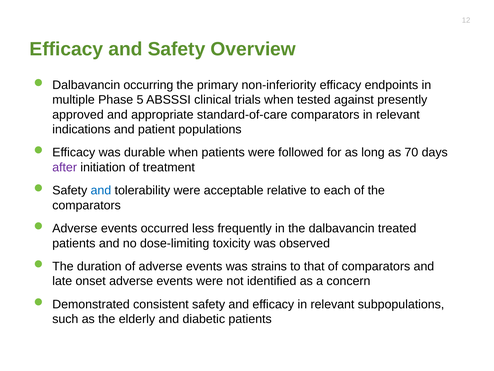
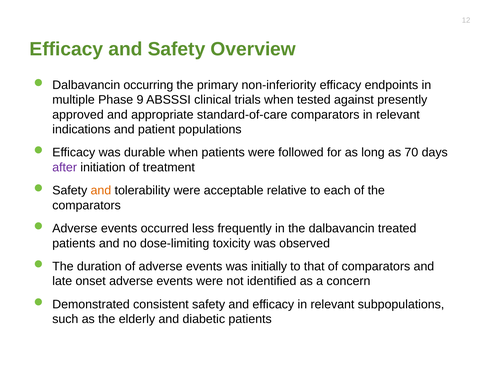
5: 5 -> 9 (140, 100)
and colour: blue -> orange (101, 190)
strains: strains -> initially (269, 266)
